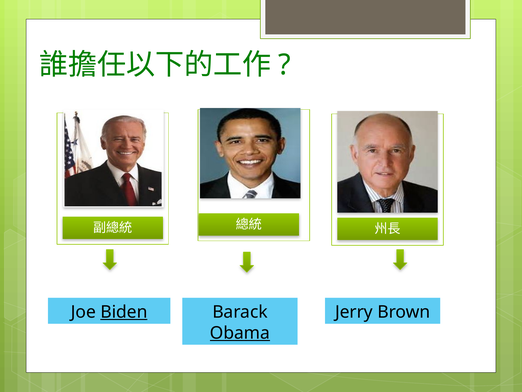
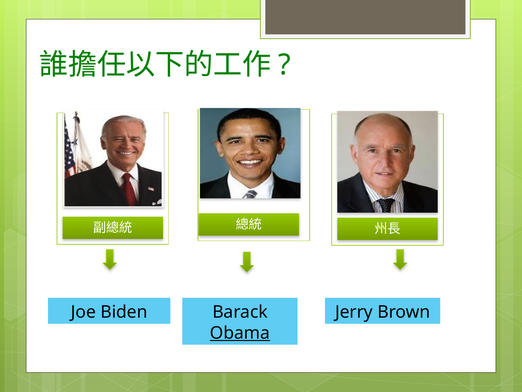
Biden underline: present -> none (124, 312)
